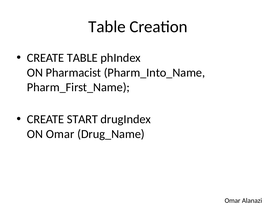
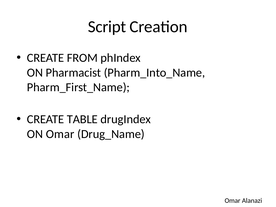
Table: Table -> Script (107, 27)
CREATE TABLE: TABLE -> FROM (82, 58)
START: START -> TABLE (82, 119)
